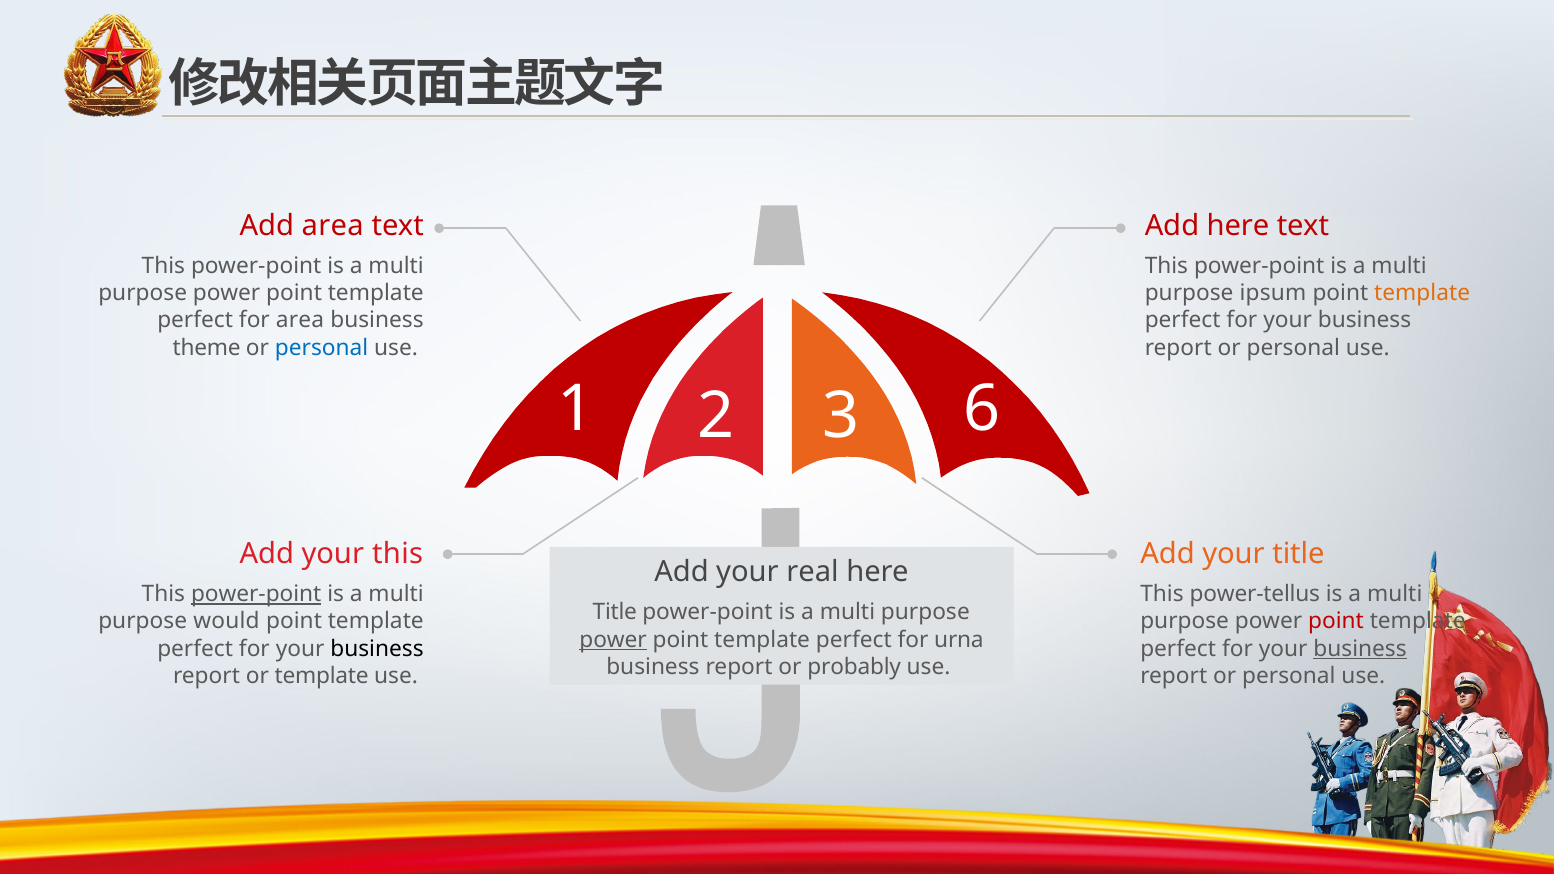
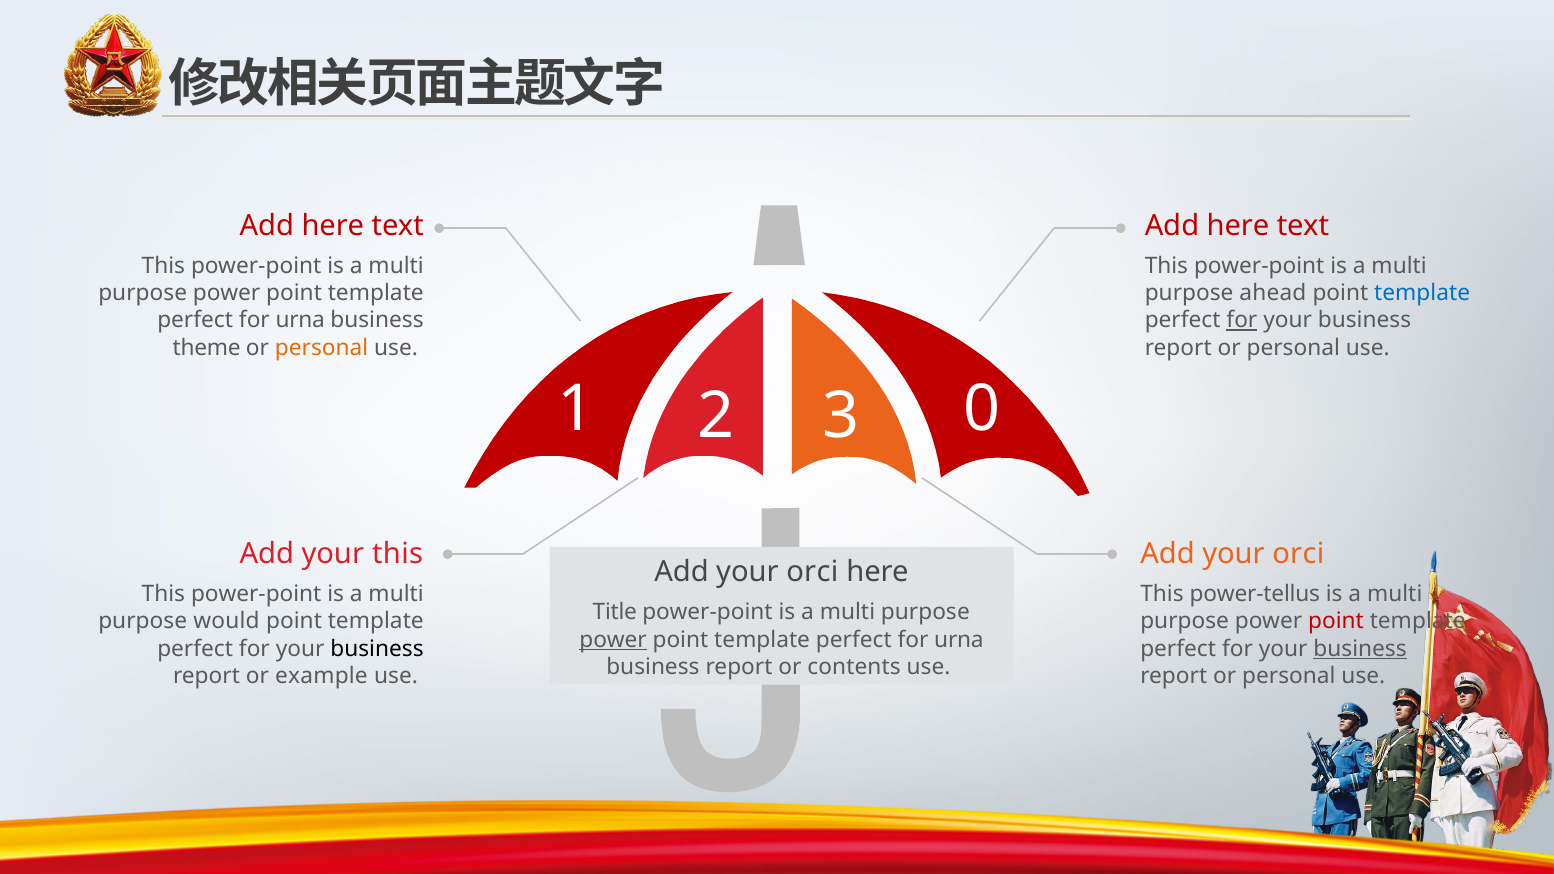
area: area -> here (333, 226)
ipsum: ipsum -> ahead (1273, 293)
template colour: orange -> blue (1422, 293)
area: area -> urna (300, 320)
for underline: none -> present (1242, 320)
personal colour: blue -> orange (322, 348)
6: 6 -> 0 (982, 409)
title: title -> orci (1298, 554)
real: real -> orci (812, 572)
power-point underline: present -> none (256, 594)
probably: probably -> contents (854, 667)
or template: template -> example (321, 676)
